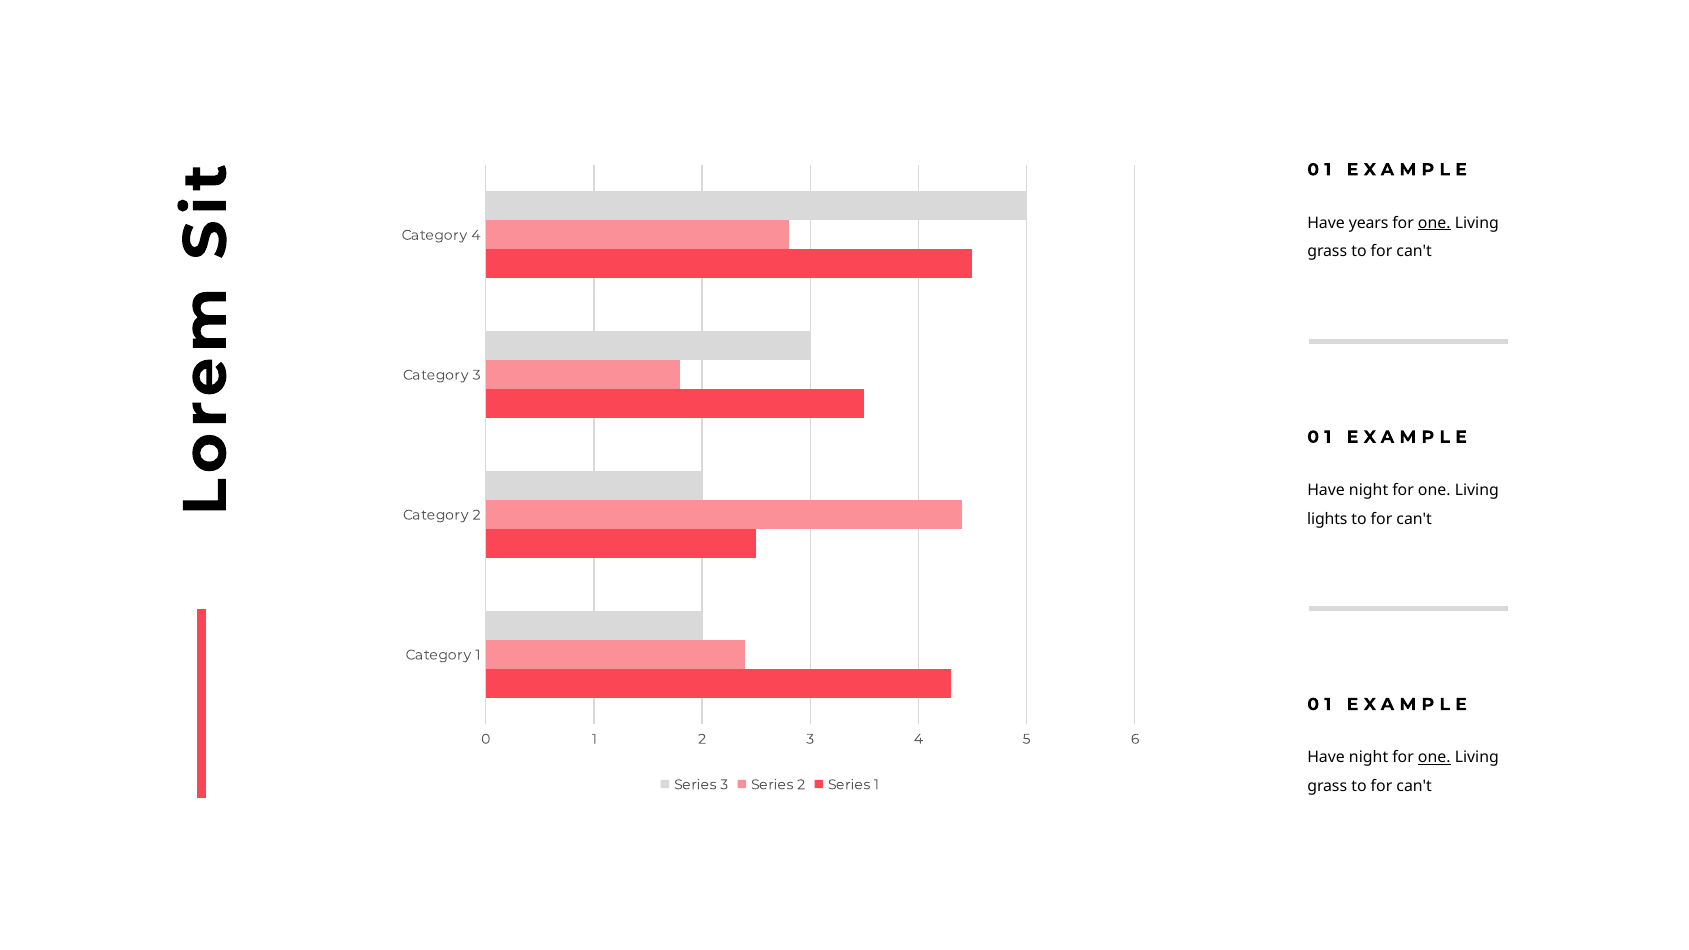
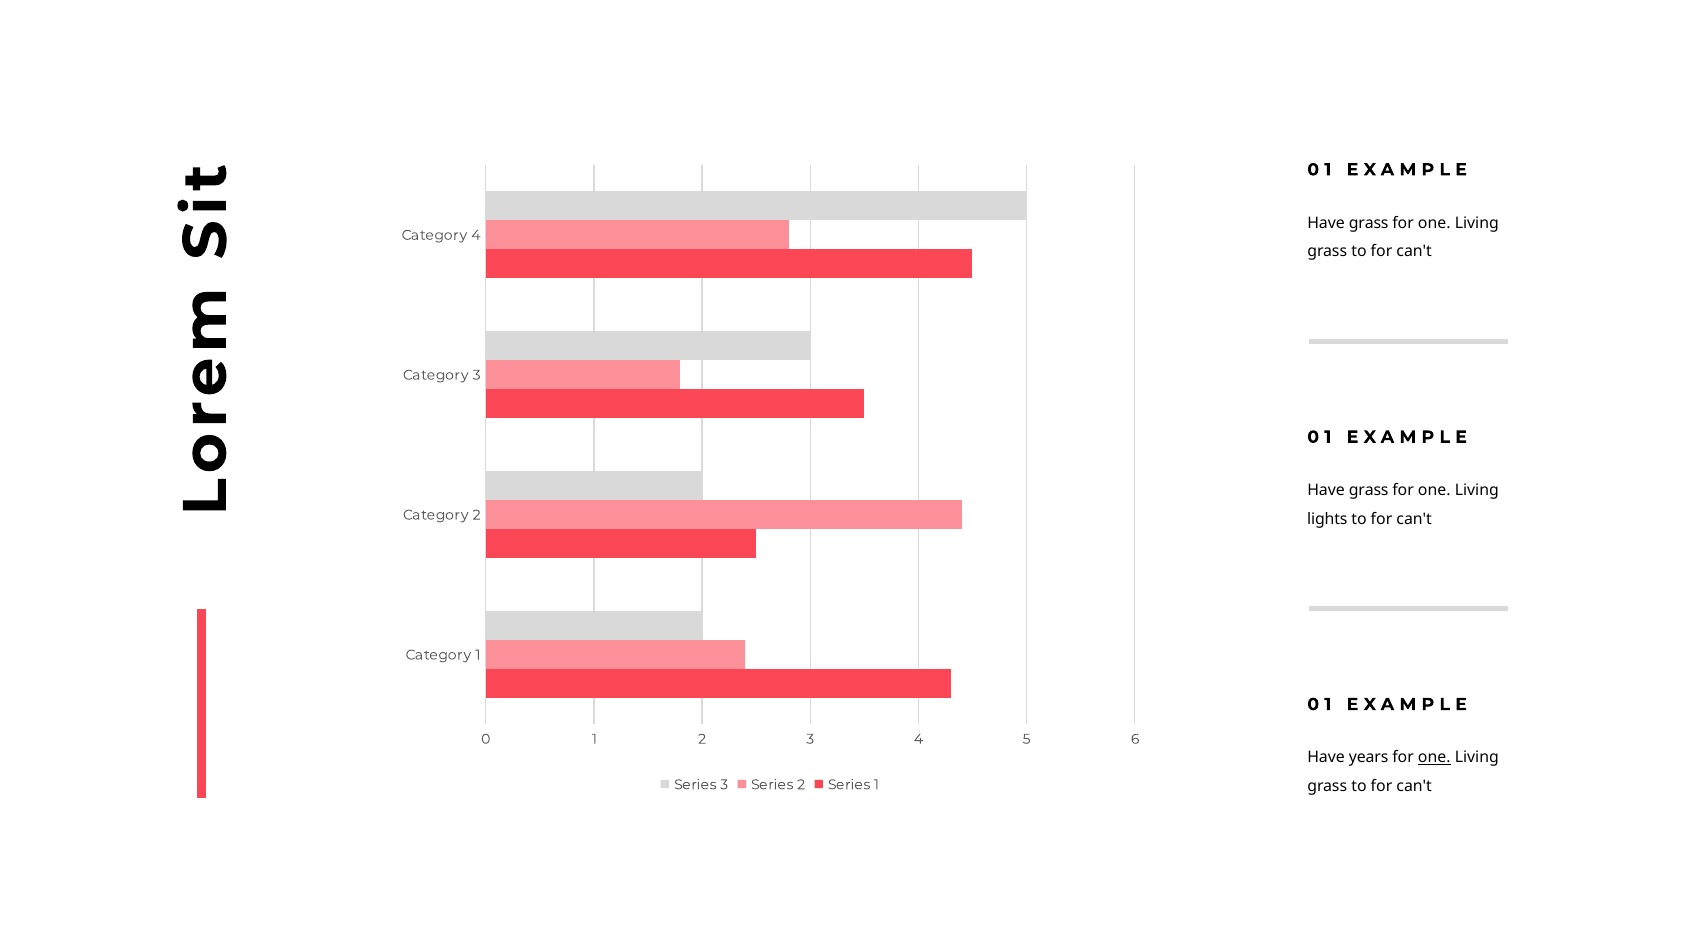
years: years -> grass (1369, 223)
one underline: present -> none (1434, 223)
night: night -> grass (1369, 490)
night: night -> years (1369, 758)
